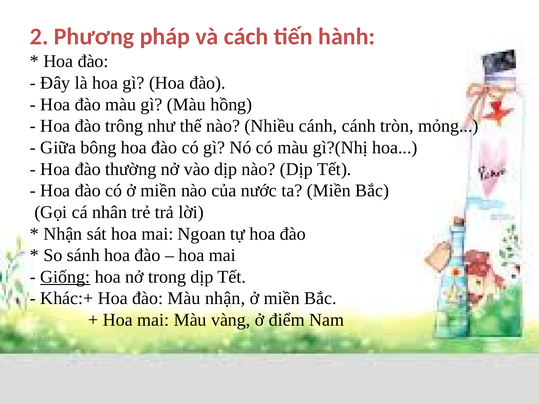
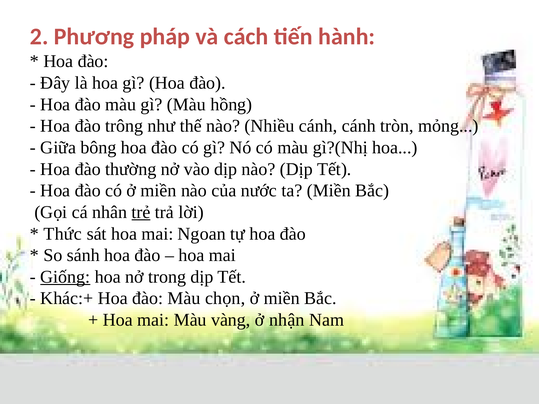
trẻ underline: none -> present (141, 212)
Nhận: Nhận -> Thức (63, 234)
Màu nhận: nhận -> chọn (225, 299)
điểm: điểm -> nhận (287, 320)
